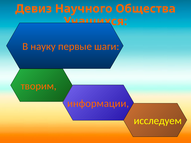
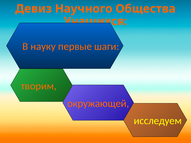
информации: информации -> окружающей (98, 104)
